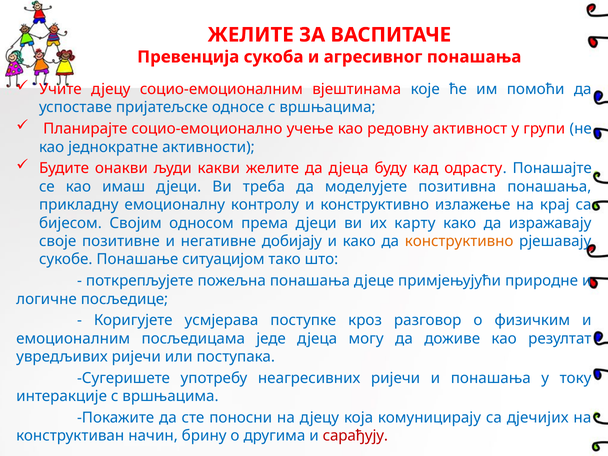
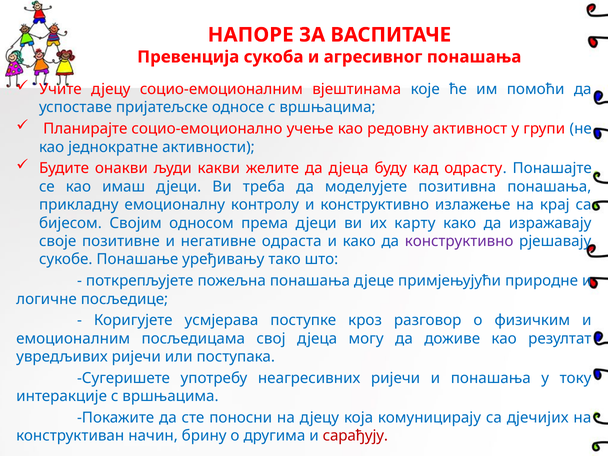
ЖЕЛИТЕ: ЖЕЛИТЕ -> НАПОРЕ (251, 35)
добијају: добијају -> одраста (292, 241)
конструктивно colour: orange -> purple (459, 241)
ситуацијом: ситуацијом -> уређивању (223, 259)
једе: једе -> свој (271, 339)
